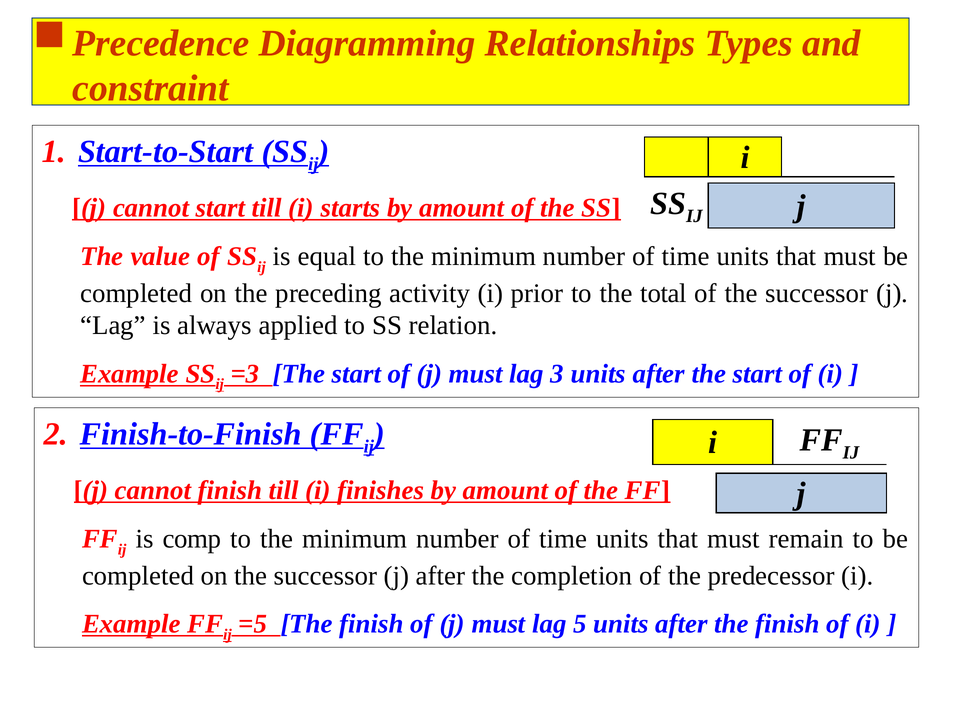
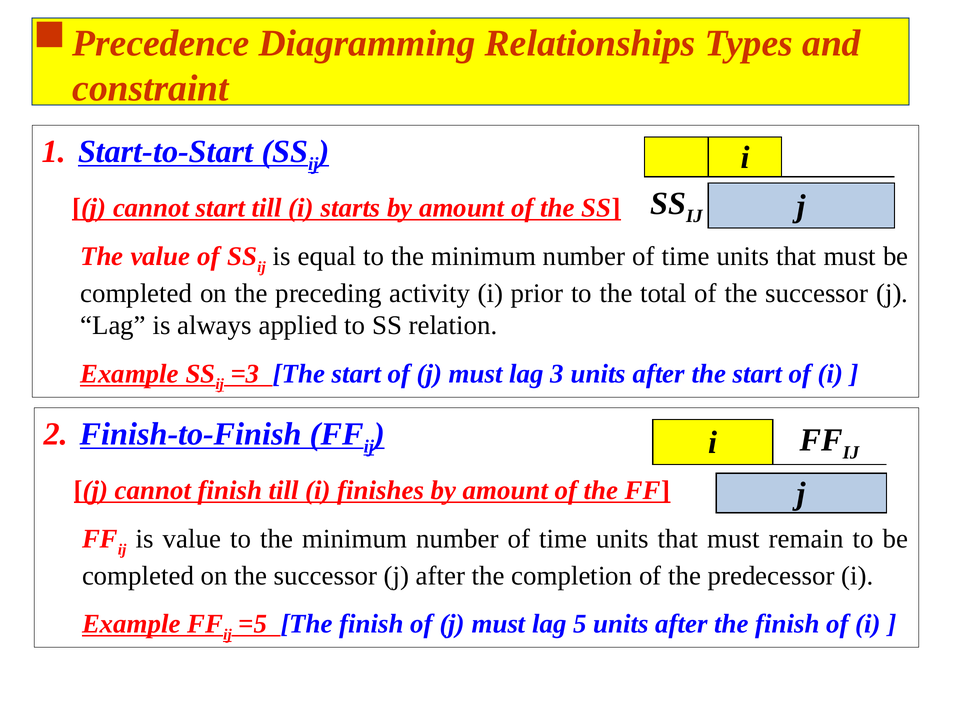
is comp: comp -> value (192, 538)
